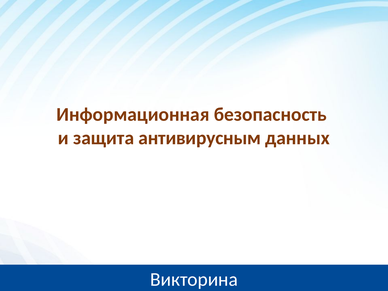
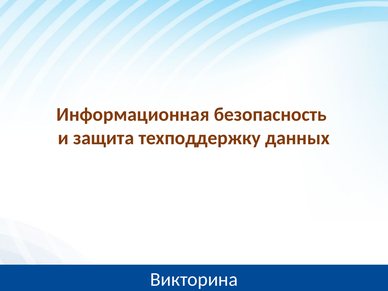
антивирусным: антивирусным -> техподдержку (200, 138)
